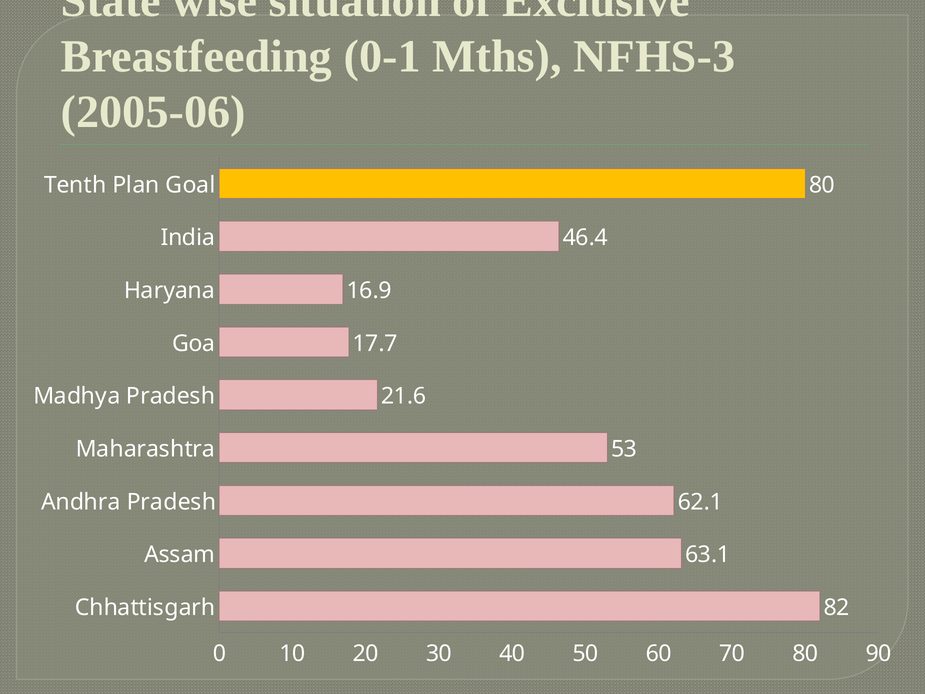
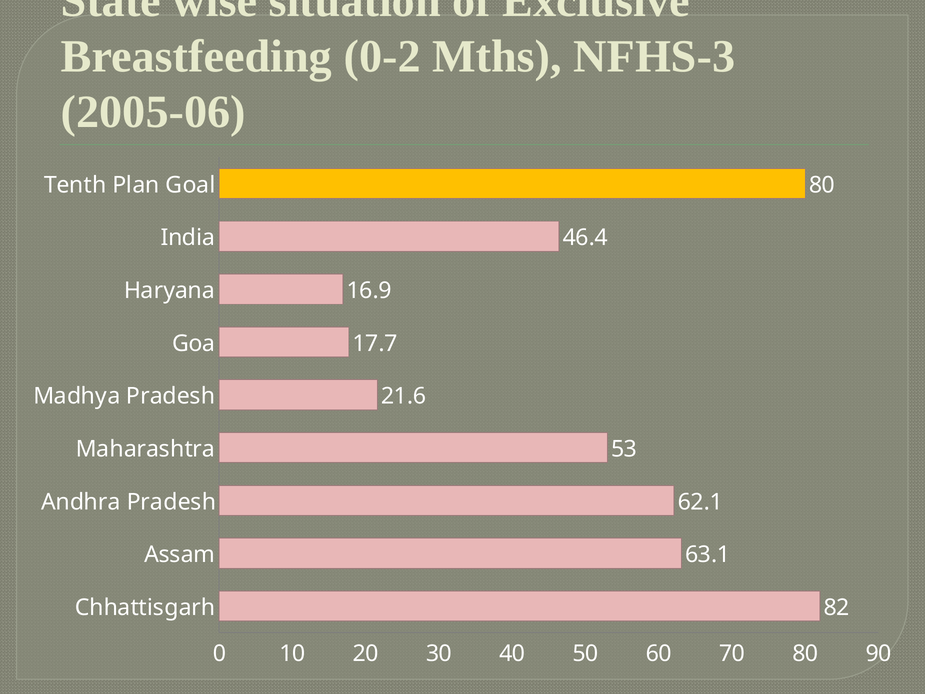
0-1: 0-1 -> 0-2 (382, 57)
